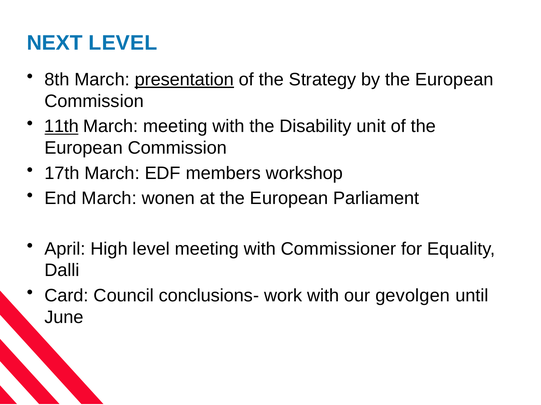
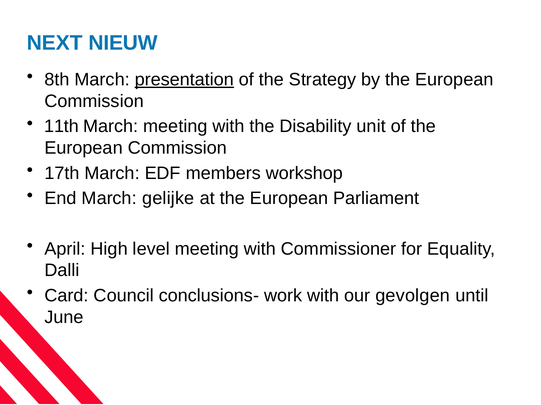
NEXT LEVEL: LEVEL -> NIEUW (123, 43)
11th underline: present -> none (62, 127)
wonen: wonen -> gelijke (168, 199)
